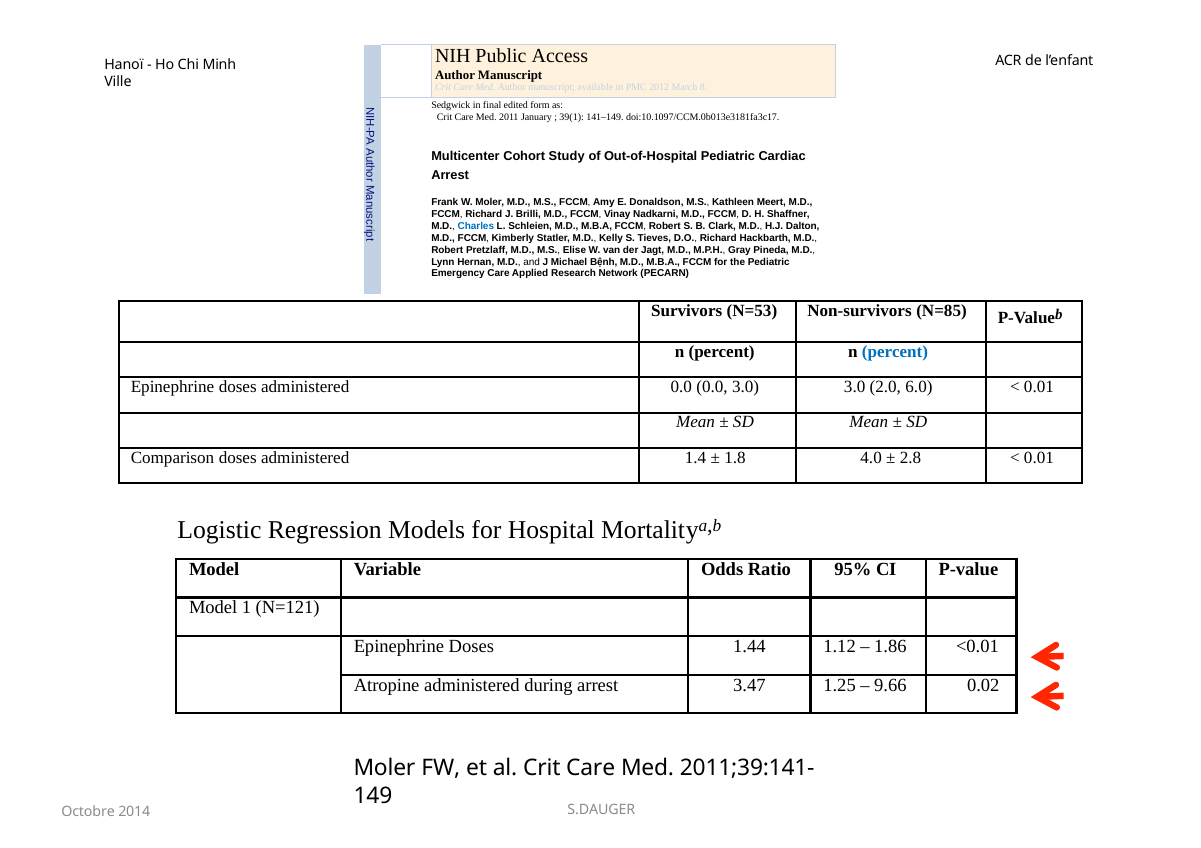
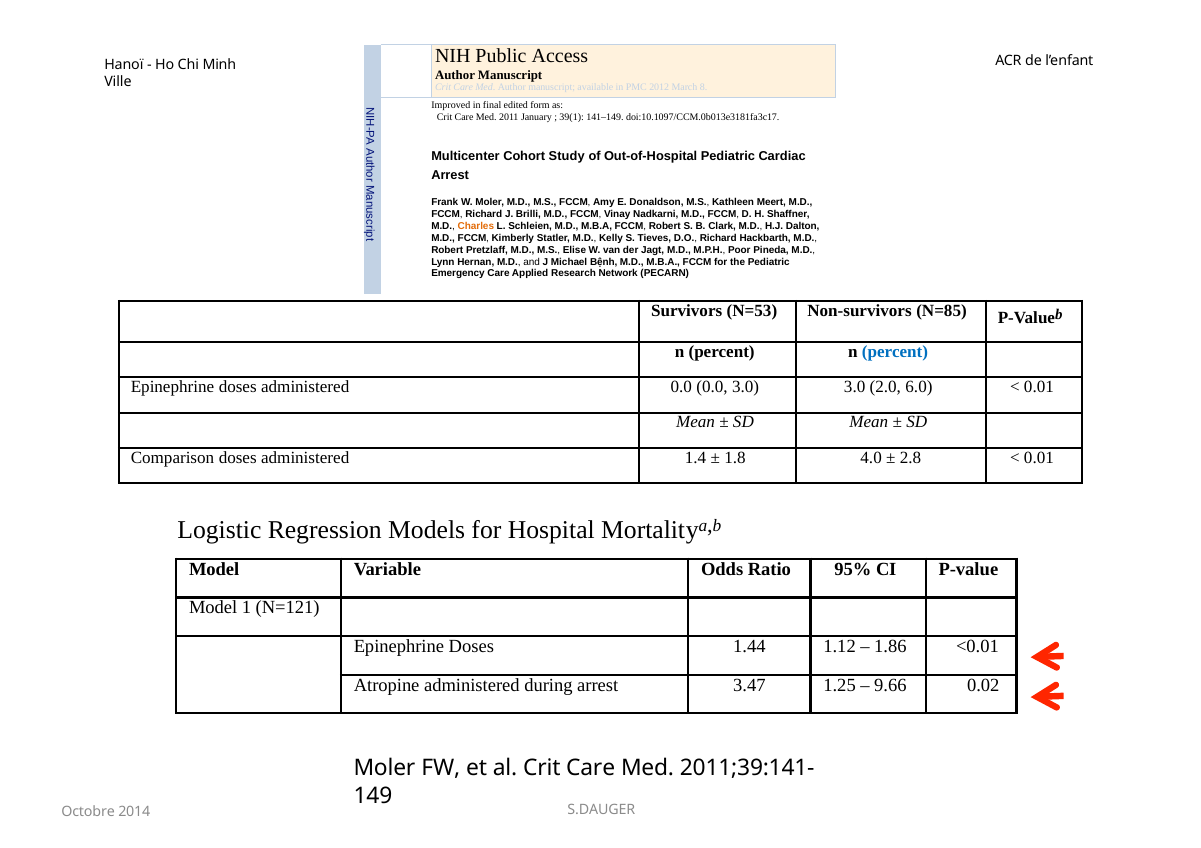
Sedgwick: Sedgwick -> Improved (451, 106)
Charles colour: blue -> orange (476, 226)
Gray: Gray -> Poor (739, 250)
